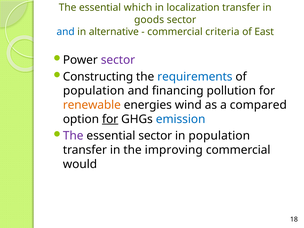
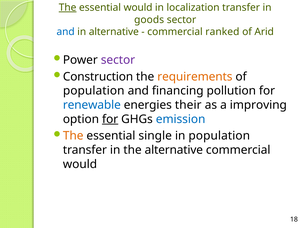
The underline: none -> present (68, 8)
essential which: which -> would (138, 8)
criteria: criteria -> ranked (222, 32)
East: East -> Arid (264, 32)
Constructing: Constructing -> Construction (98, 77)
requirements colour: blue -> orange (195, 77)
renewable colour: orange -> blue (92, 105)
wind: wind -> their (188, 105)
compared: compared -> improving (258, 105)
The colour: purple -> orange (73, 136)
essential sector: sector -> single (155, 136)
the improving: improving -> alternative (174, 150)
